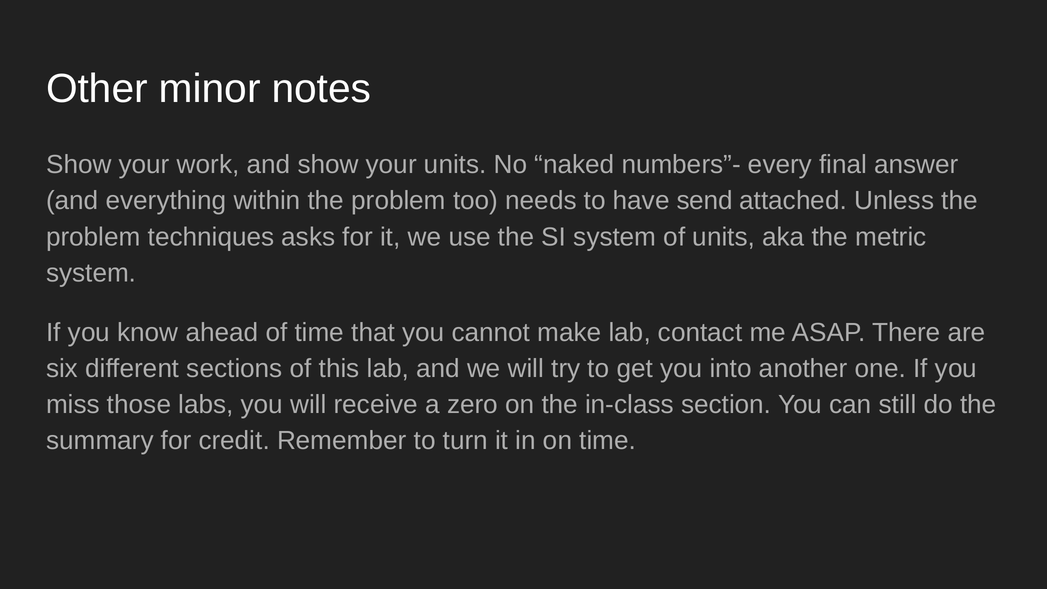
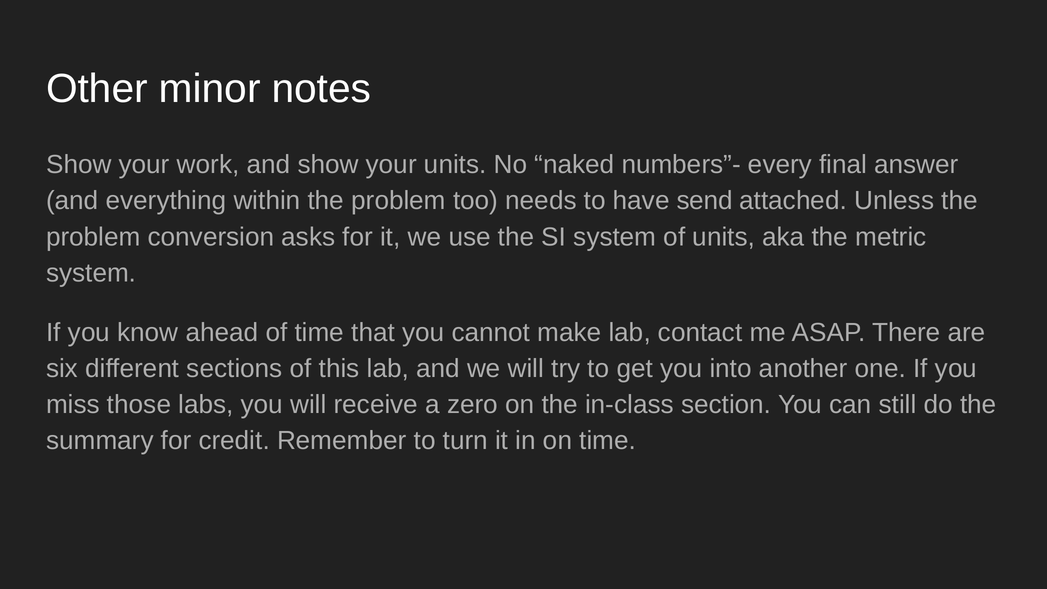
techniques: techniques -> conversion (211, 237)
